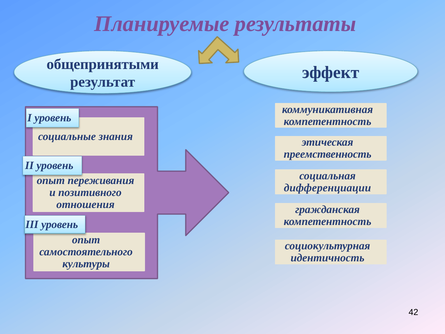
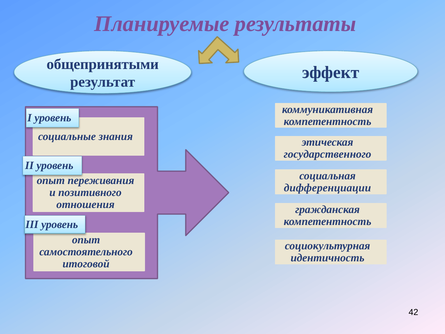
преемственность: преемственность -> государственного (328, 154)
культуры: культуры -> итоговой (86, 264)
